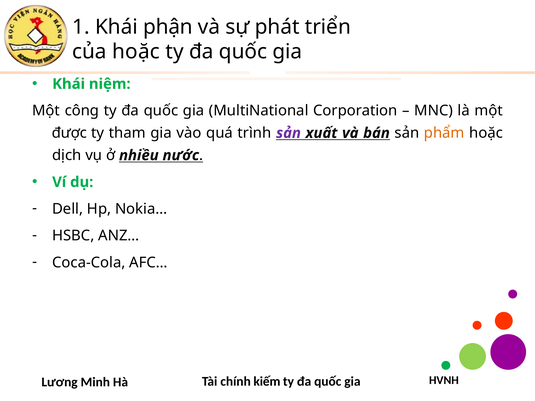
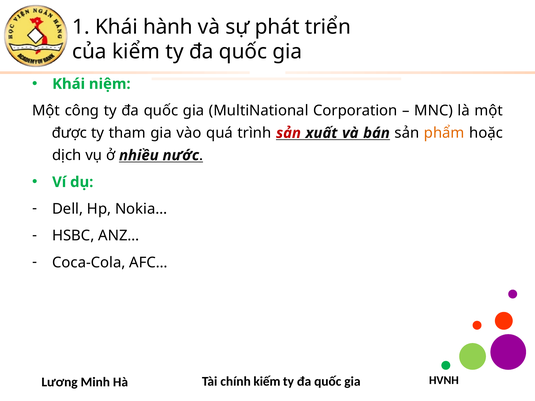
phận: phận -> hành (168, 27)
của hoặc: hoặc -> kiểm (136, 52)
sản colour: purple -> red (288, 133)
